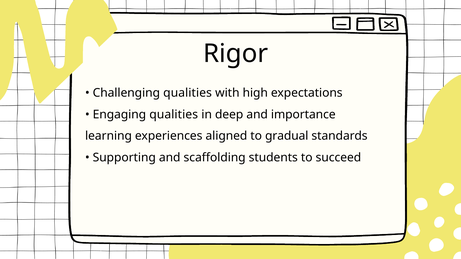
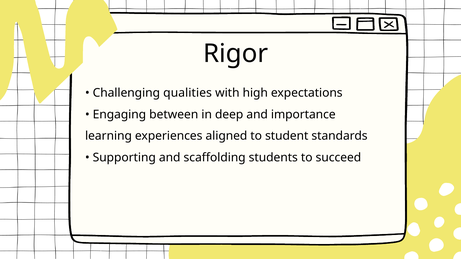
Engaging qualities: qualities -> between (174, 115)
gradual: gradual -> student (287, 136)
